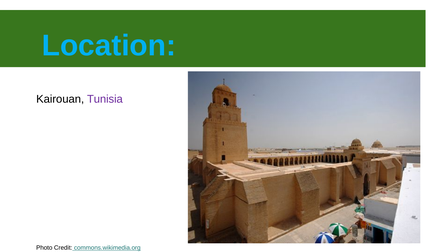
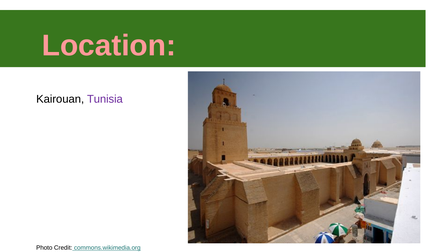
Location colour: light blue -> pink (109, 46)
